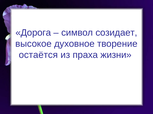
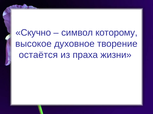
Дорога: Дорога -> Скучно (33, 33)
созидает: созидает -> которому (116, 33)
